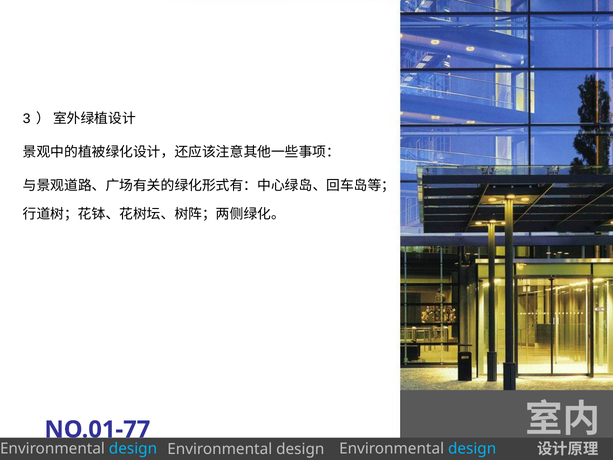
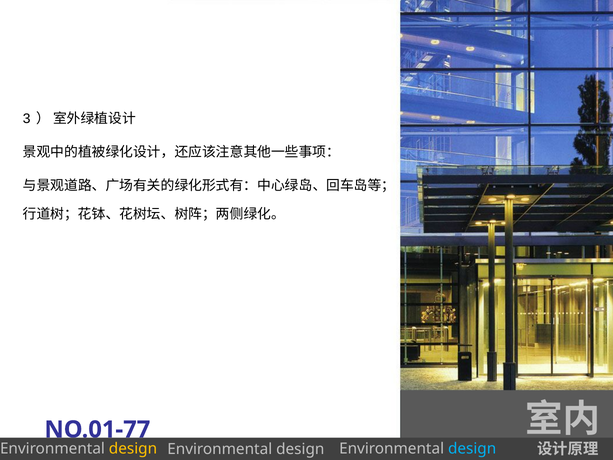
design colour: light blue -> yellow (133, 448)
